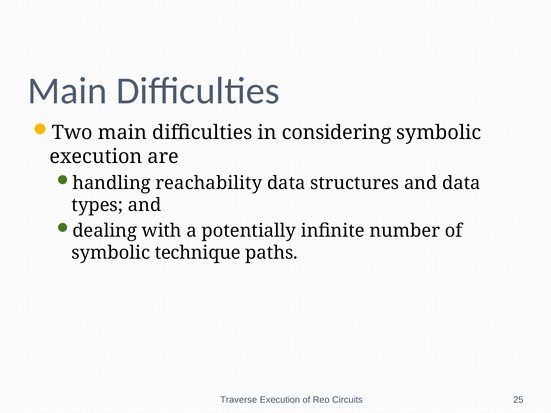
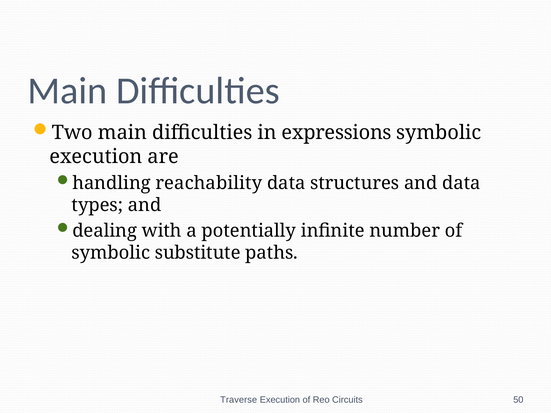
considering: considering -> expressions (337, 133)
technique: technique -> substitute (198, 253)
25: 25 -> 50 (518, 400)
